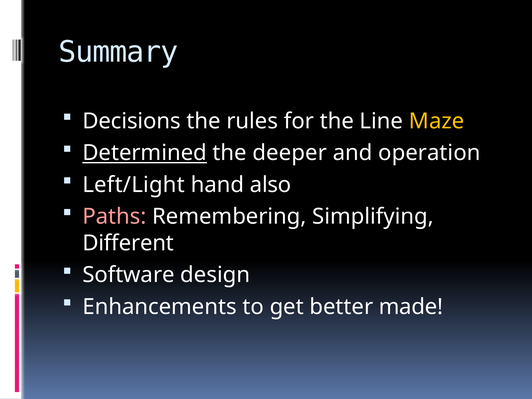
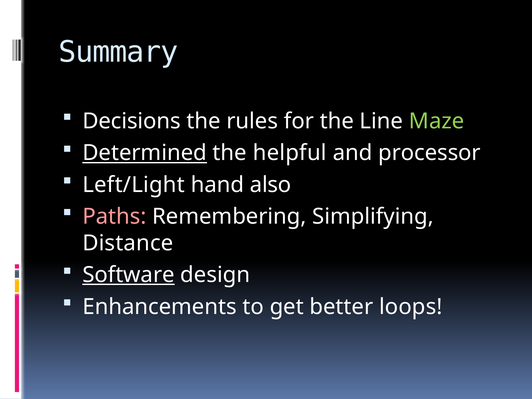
Maze colour: yellow -> light green (437, 121)
deeper: deeper -> helpful (290, 153)
operation: operation -> processor (429, 153)
Different: Different -> Distance (128, 243)
Software underline: none -> present (128, 275)
made: made -> loops (411, 307)
